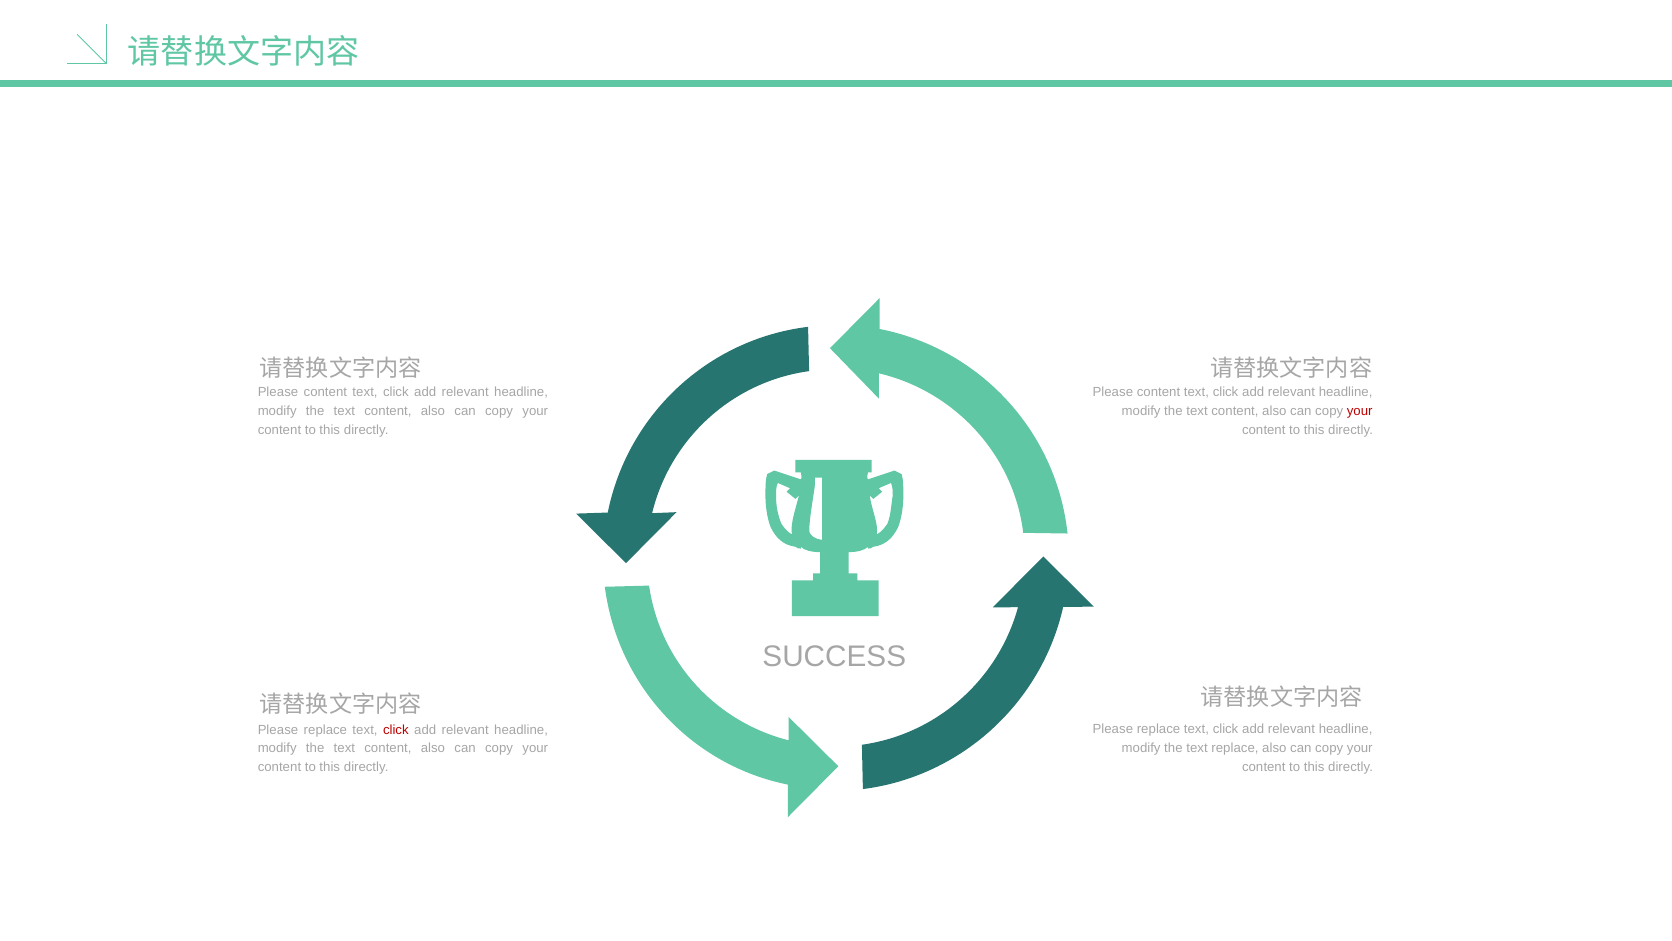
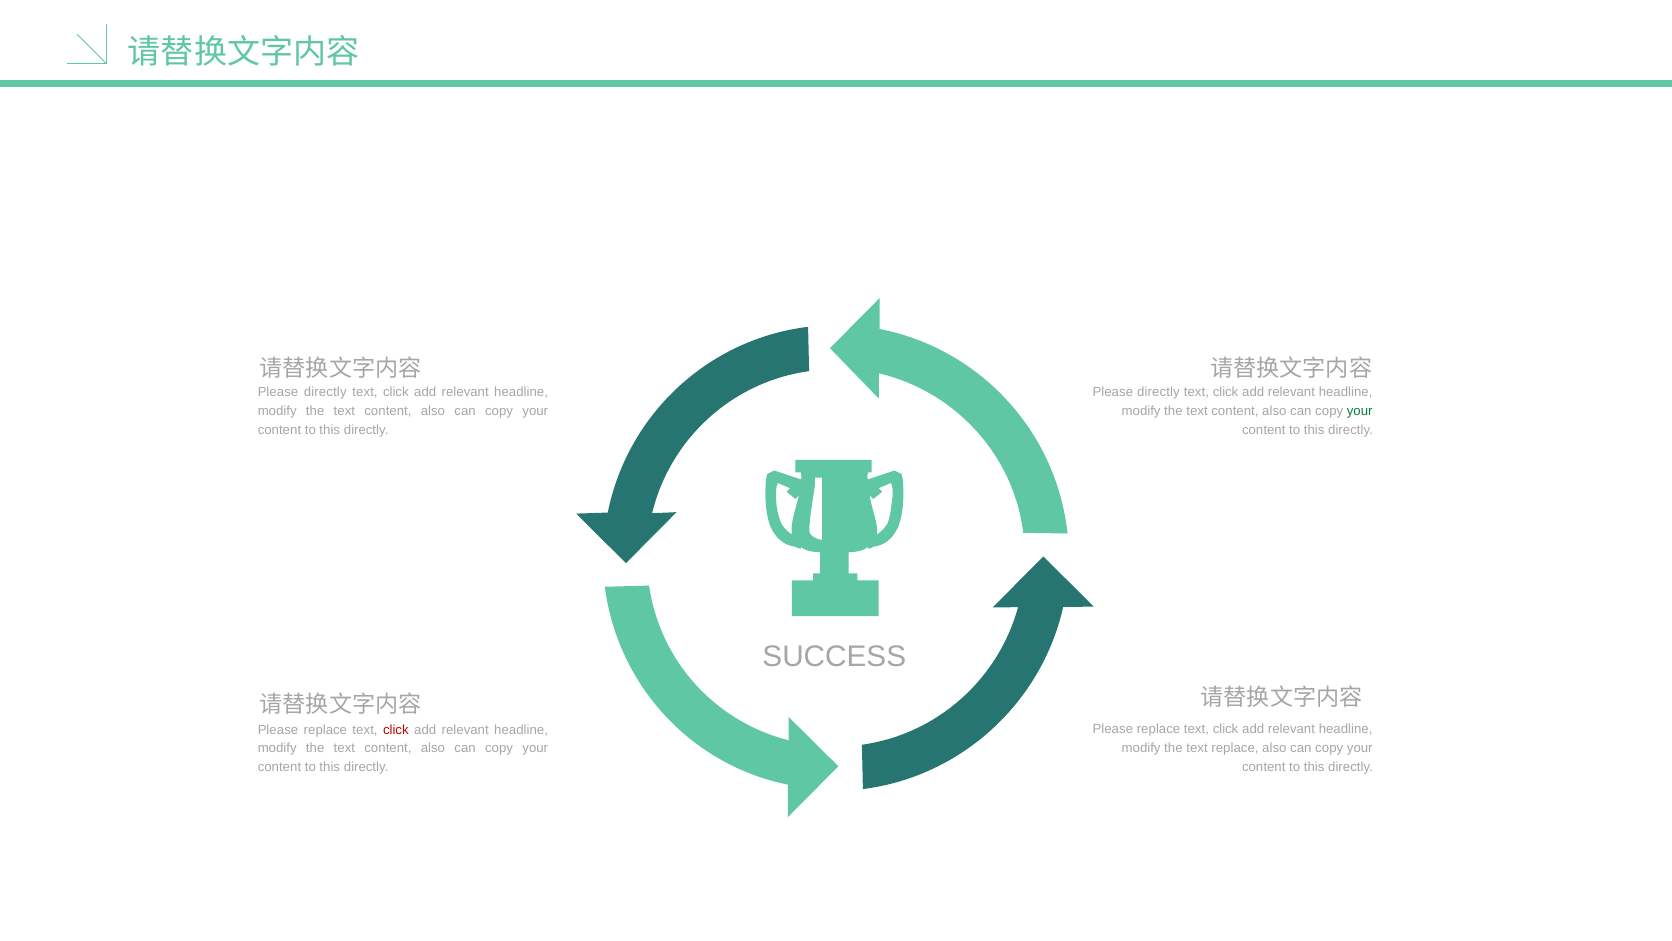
content: content -> directly (325, 392)
content: content -> directly (1158, 392)
your colour: red -> green (1360, 411)
